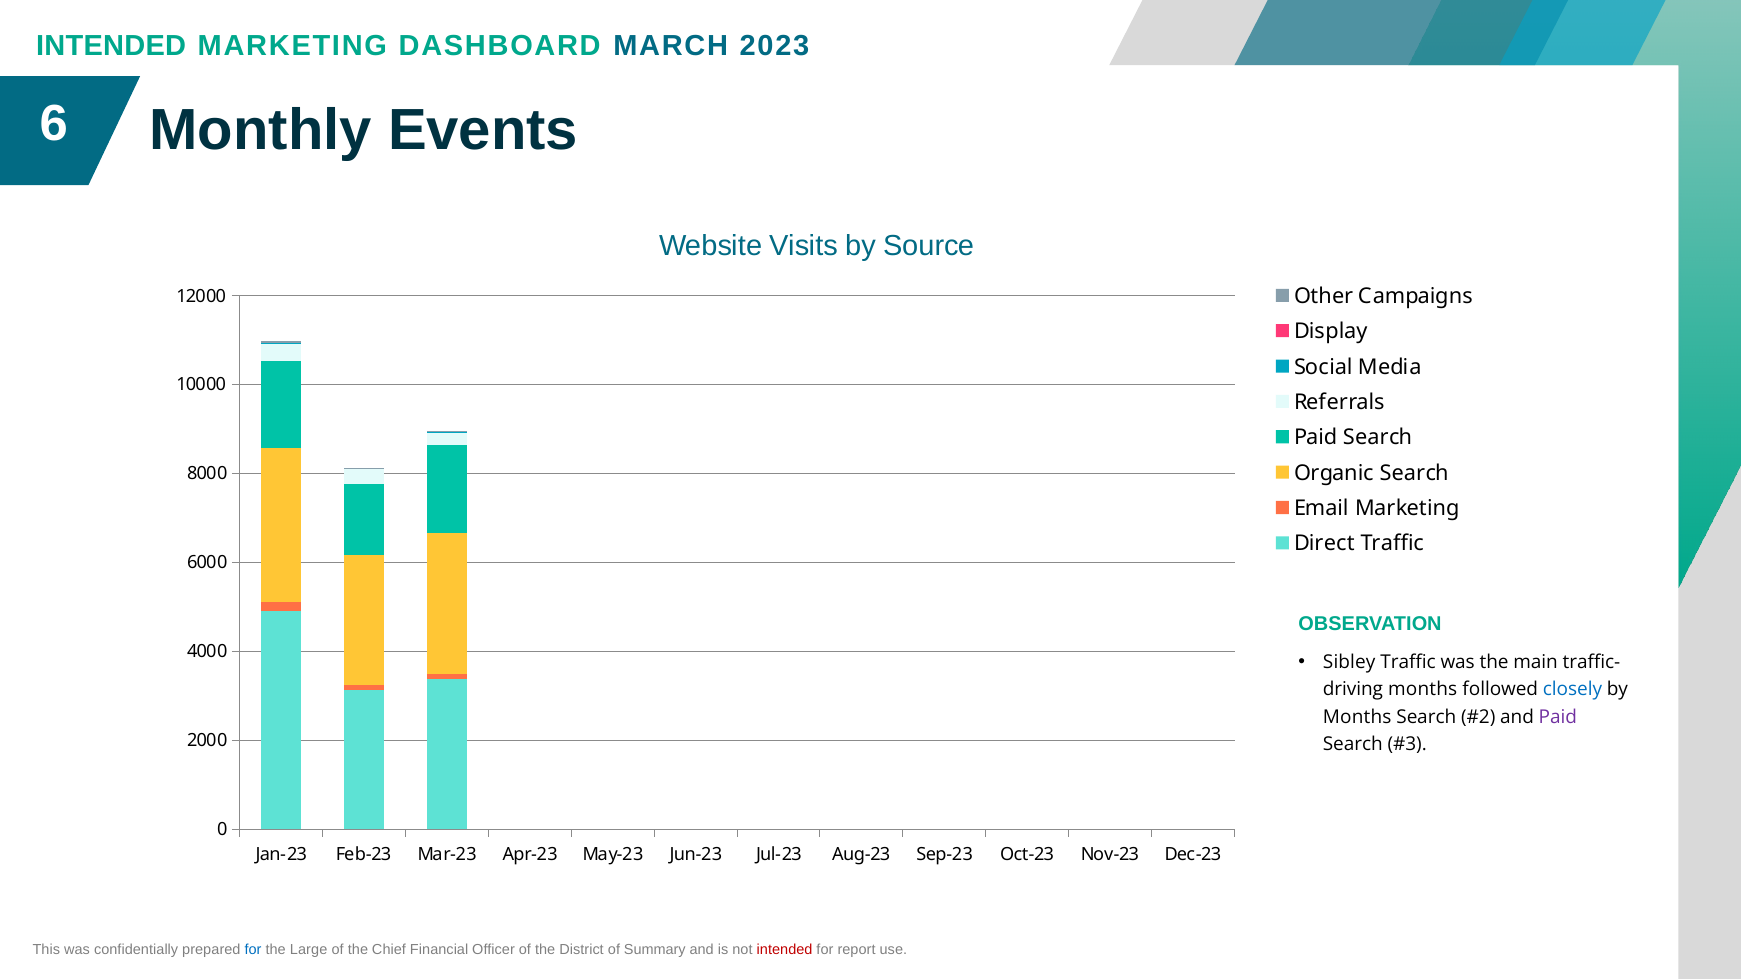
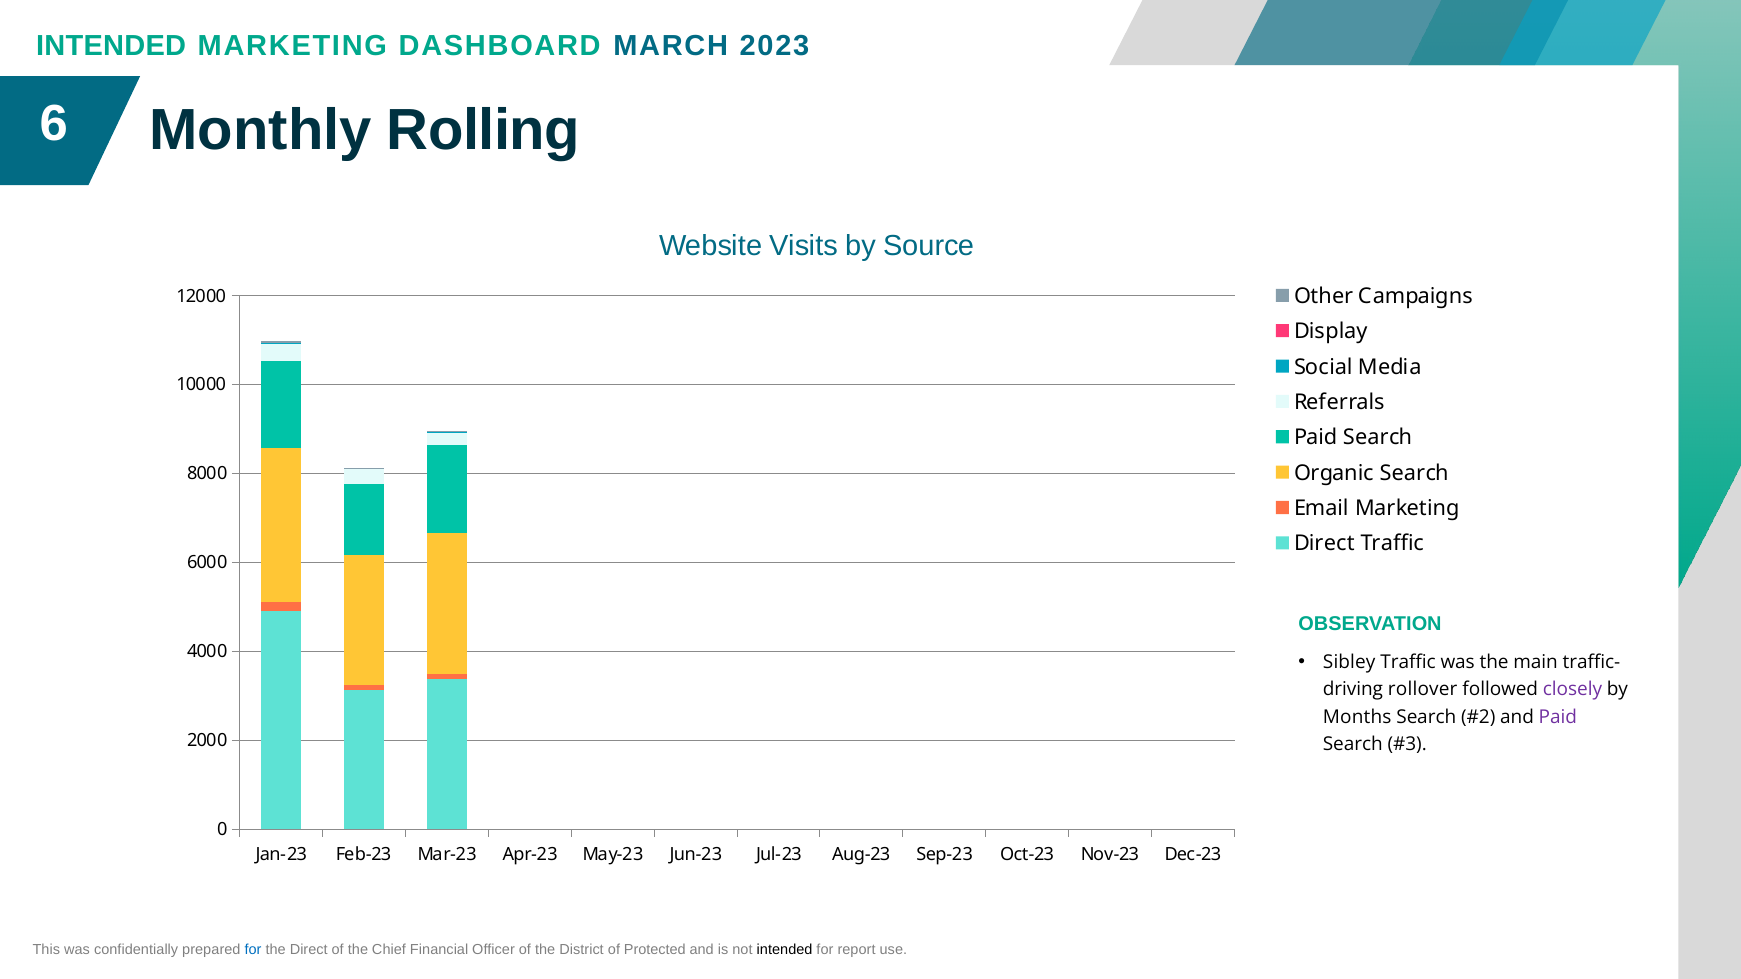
Events: Events -> Rolling (483, 130)
months: months -> rollover (1423, 690)
closely colour: blue -> purple (1572, 690)
the Large: Large -> Direct (309, 950)
Summary: Summary -> Protected (655, 950)
intended colour: red -> black (785, 950)
